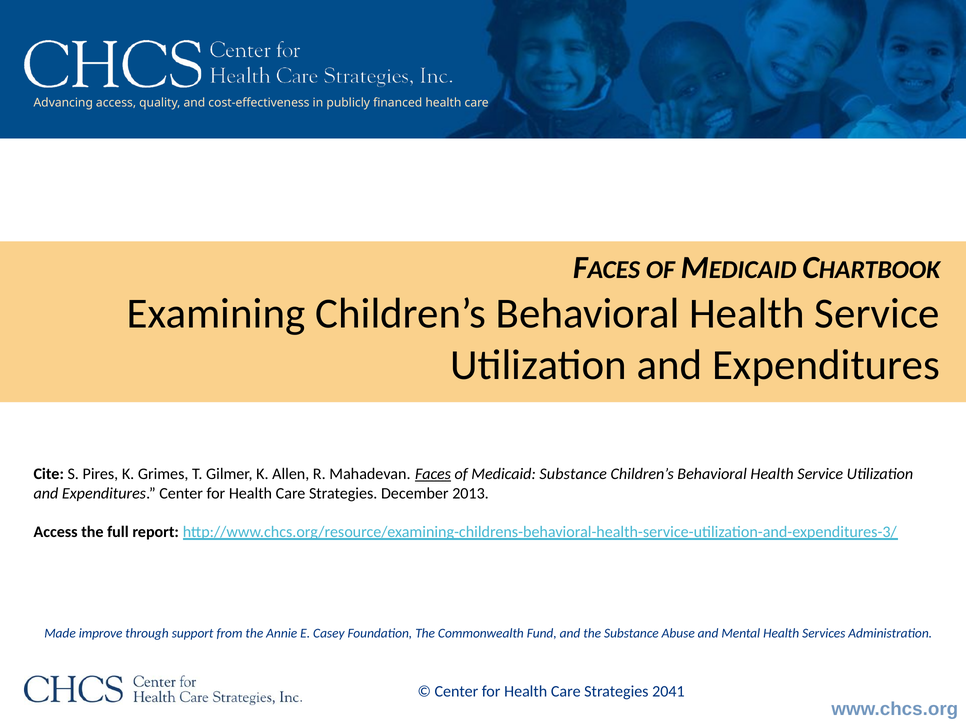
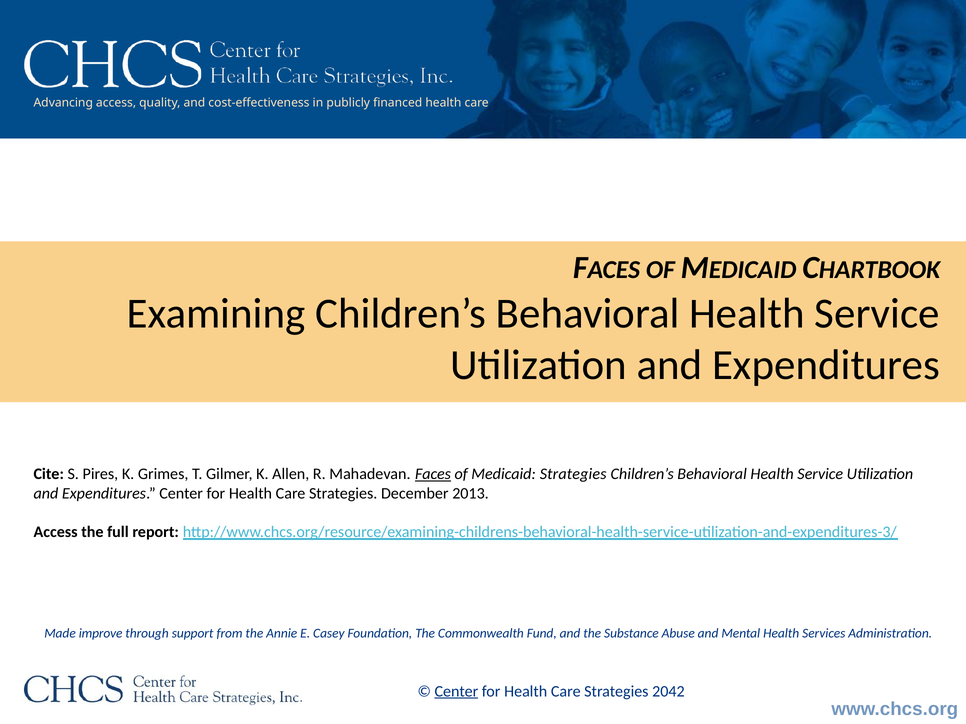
Medicaid Substance: Substance -> Strategies (573, 474)
Center underline: none -> present (456, 692)
2041: 2041 -> 2042 (668, 692)
